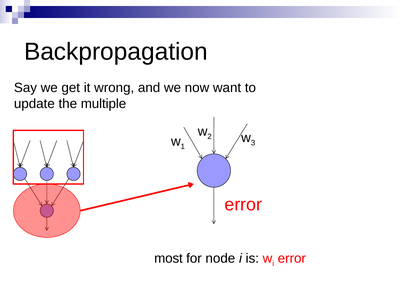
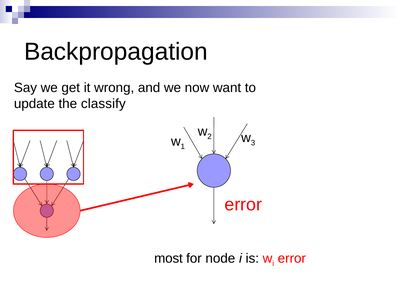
multiple: multiple -> classify (103, 104)
